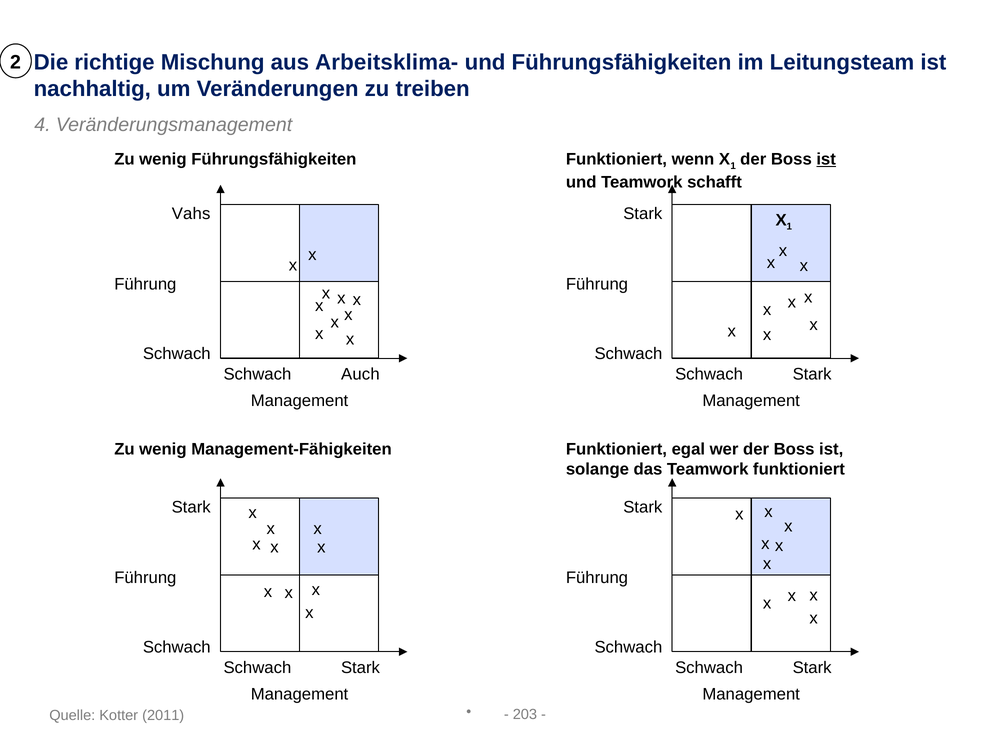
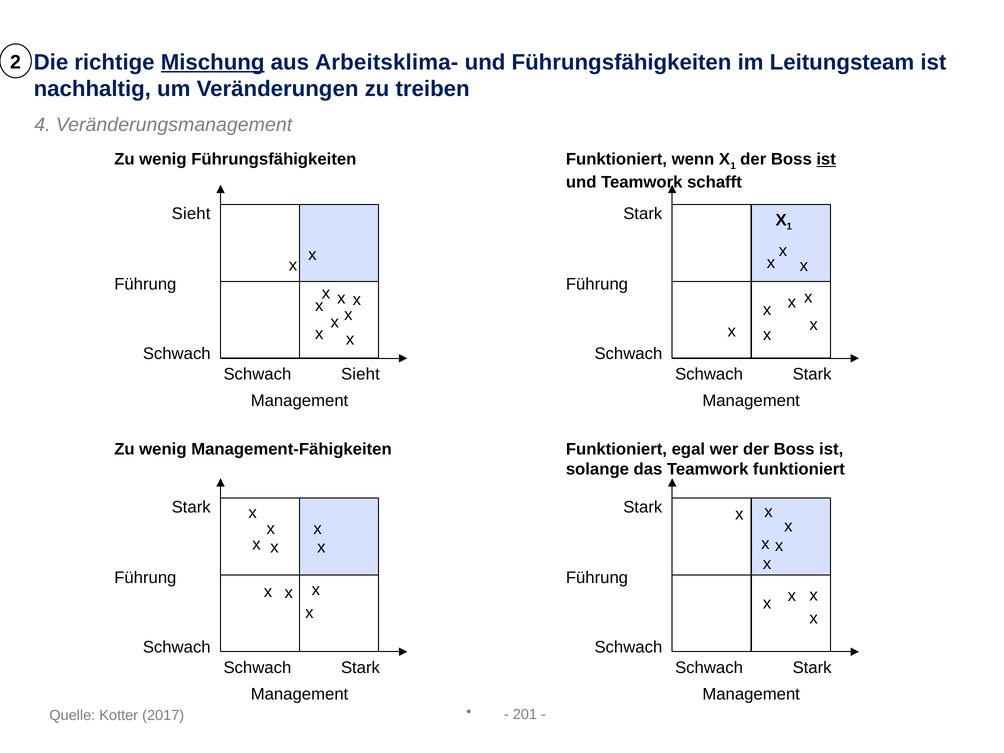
Mischung underline: none -> present (213, 62)
Vahs: Vahs -> Sieht (191, 214)
Schwach Auch: Auch -> Sieht (360, 374)
203: 203 -> 201 (525, 714)
2011: 2011 -> 2017 (163, 715)
